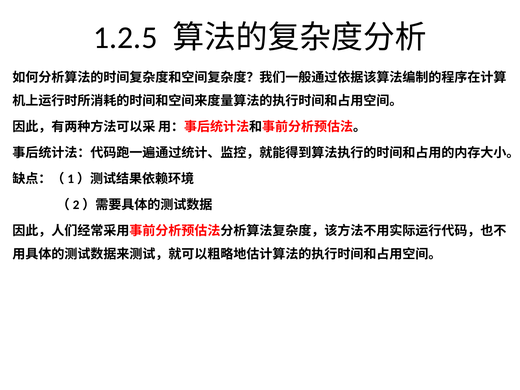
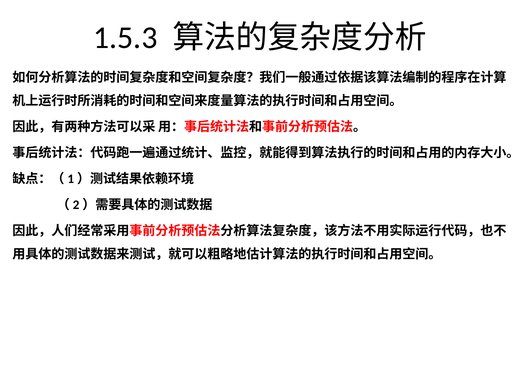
1.2.5: 1.2.5 -> 1.5.3 (125, 38)
